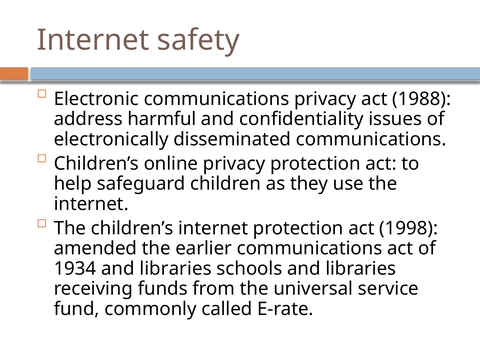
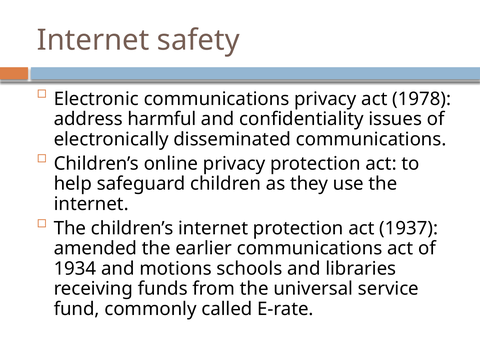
1988: 1988 -> 1978 (422, 99)
1998: 1998 -> 1937 (409, 228)
1934 and libraries: libraries -> motions (176, 269)
